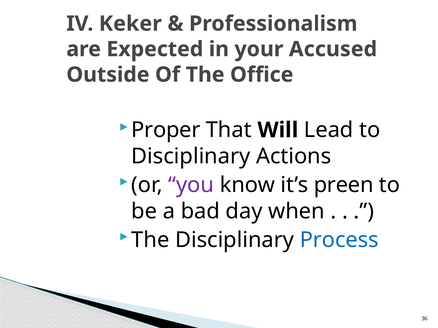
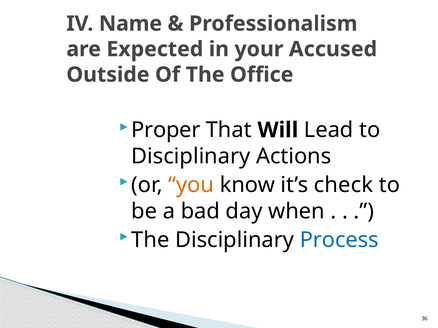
Keker: Keker -> Name (130, 24)
you colour: purple -> orange (191, 185)
preen: preen -> check (344, 185)
